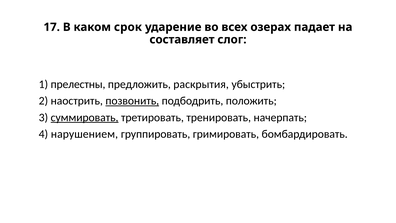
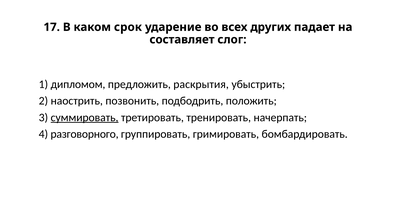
озерах: озерах -> других (271, 27)
прелестны: прелестны -> дипломом (78, 84)
позвонить underline: present -> none (132, 101)
нарушением: нарушением -> разговорного (85, 134)
